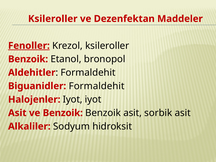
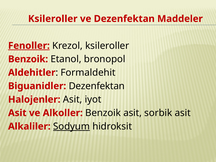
Biguanidler Formaldehit: Formaldehit -> Dezenfektan (97, 86)
Halojenler Iyot: Iyot -> Asit (73, 99)
ve Benzoik: Benzoik -> Alkoller (63, 113)
Sodyum underline: none -> present (72, 126)
